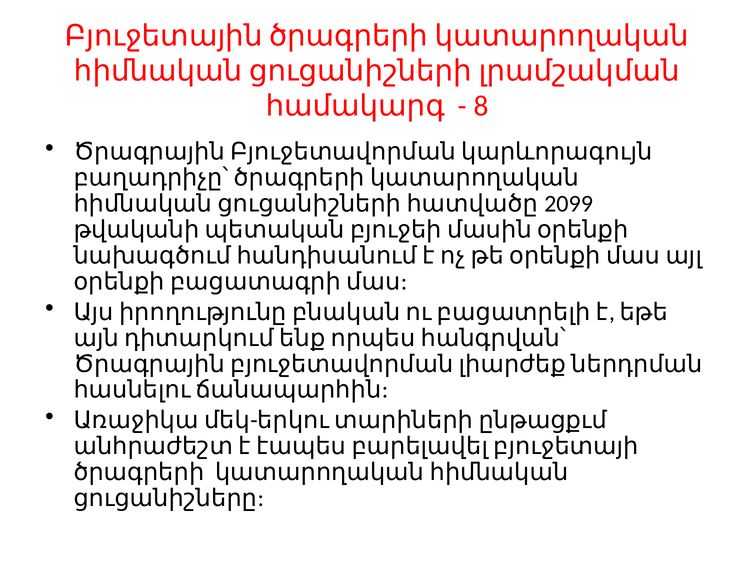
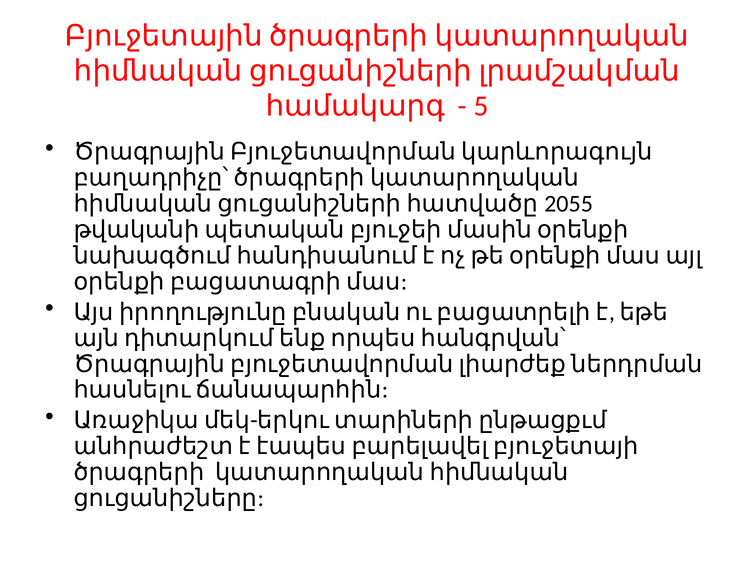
8: 8 -> 5 (481, 106)
2099: 2099 -> 2055 (569, 204)
